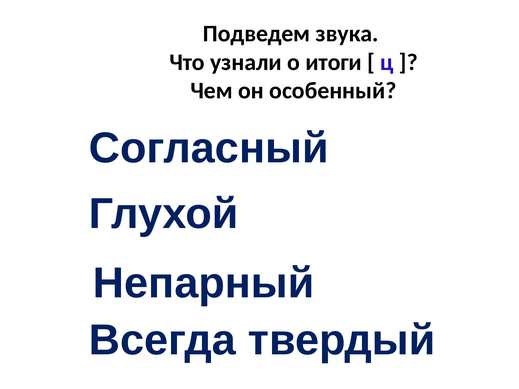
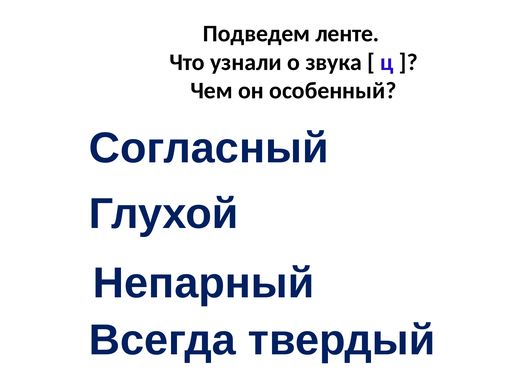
звука: звука -> ленте (347, 34)
итоги: итоги -> звука (334, 62)
